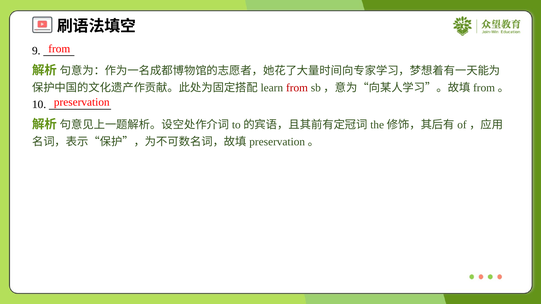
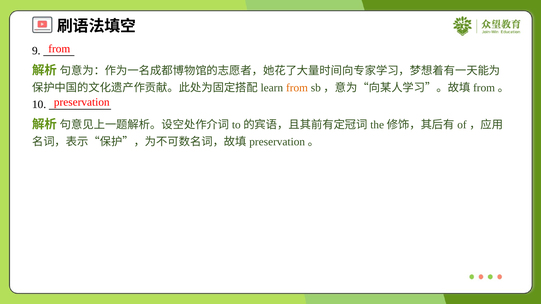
from colour: red -> orange (297, 88)
